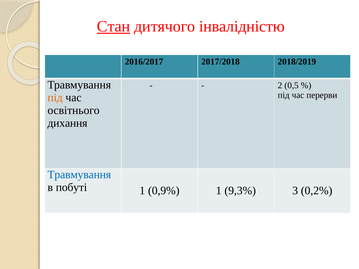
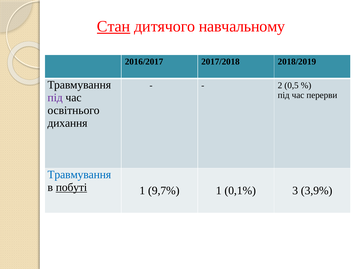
інвалідністю: інвалідністю -> навчальному (242, 26)
під colour: orange -> purple (55, 98)
побуті underline: none -> present (71, 187)
0,9%: 0,9% -> 9,7% (164, 191)
9,3%: 9,3% -> 0,1% (240, 191)
0,2%: 0,2% -> 3,9% (317, 191)
